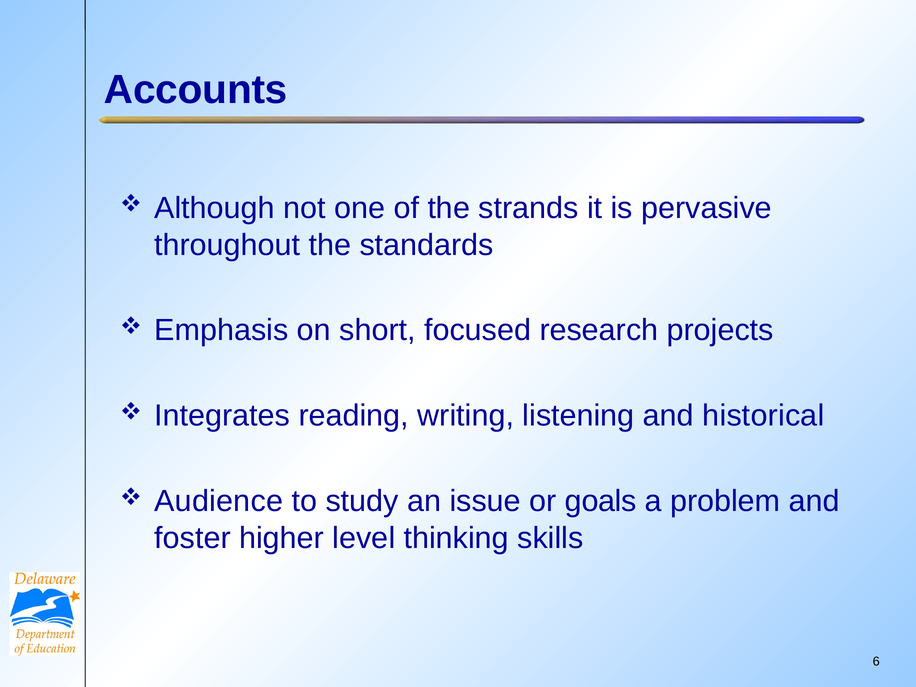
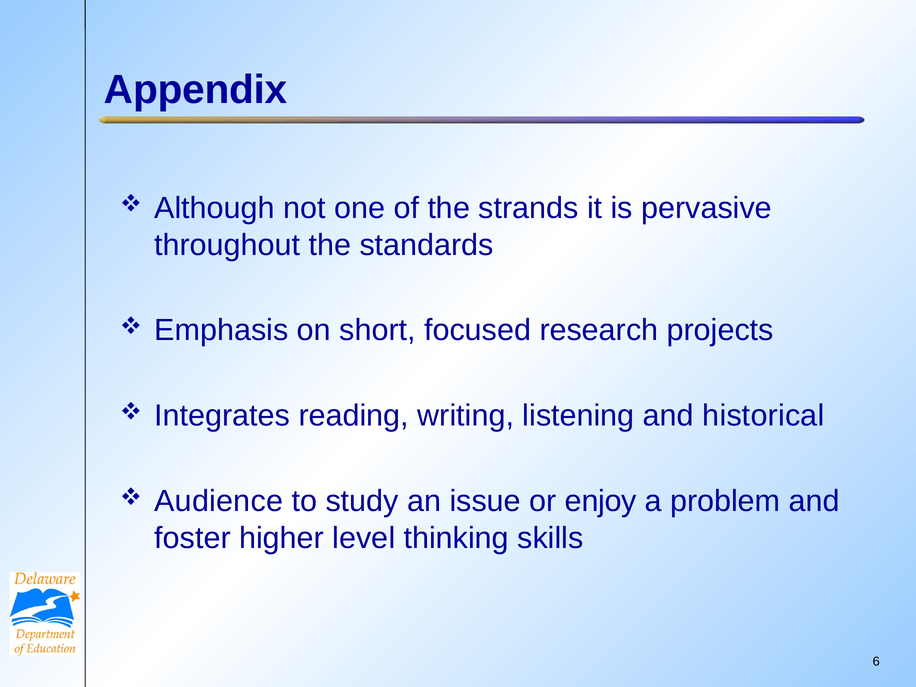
Accounts: Accounts -> Appendix (196, 90)
goals: goals -> enjoy (601, 501)
